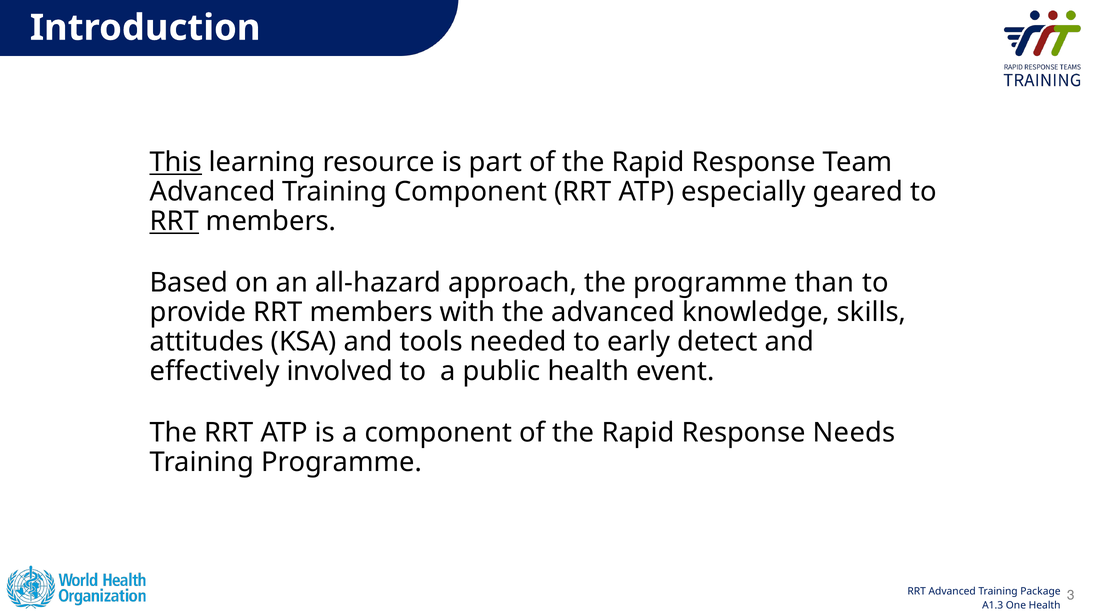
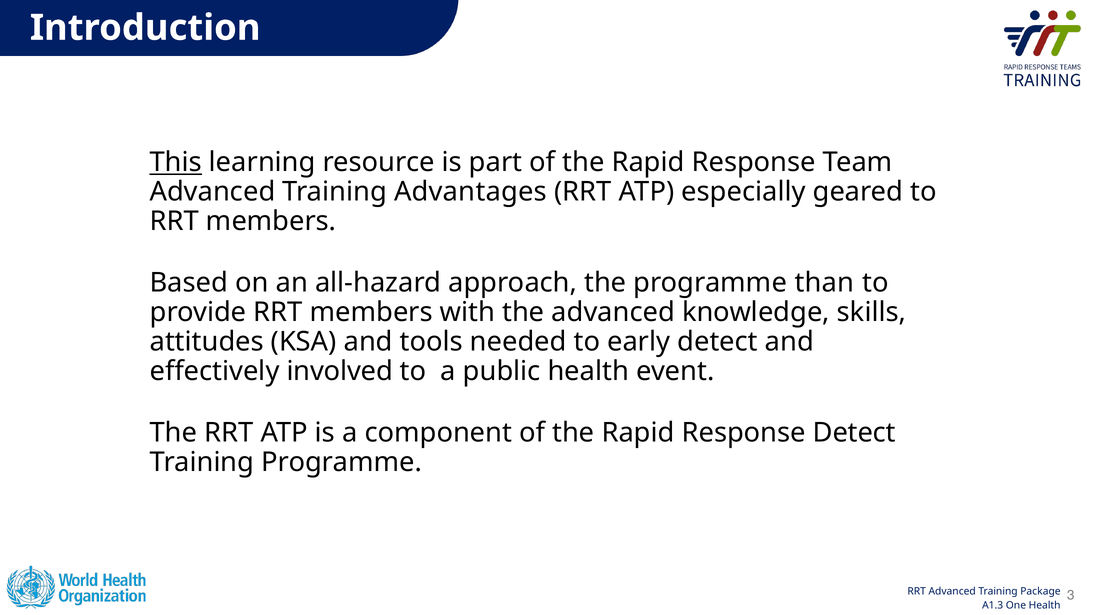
Training Component: Component -> Advantages (470, 192)
RRT underline: present -> none (174, 221)
Response Needs: Needs -> Detect (854, 432)
